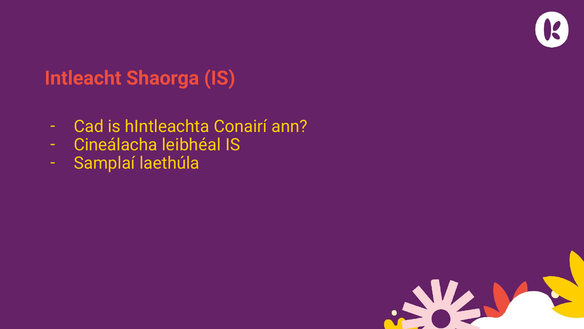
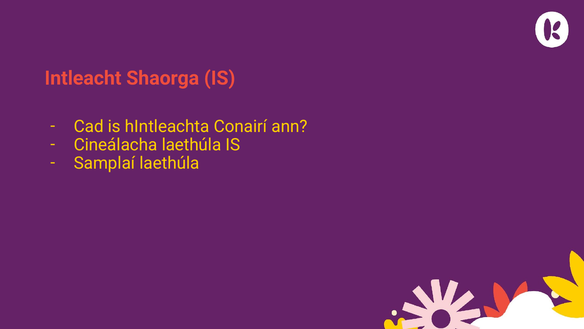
Cineálacha leibhéal: leibhéal -> laethúla (192, 145)
